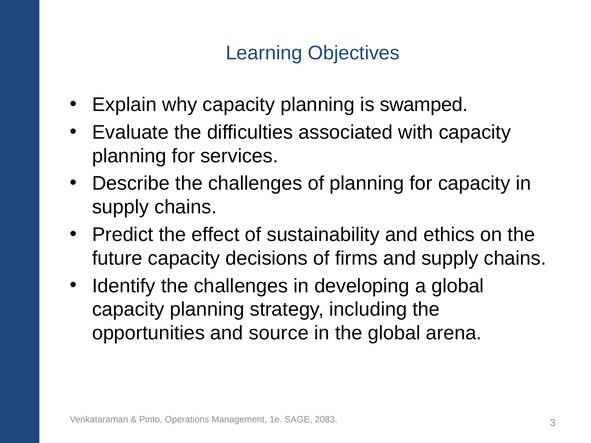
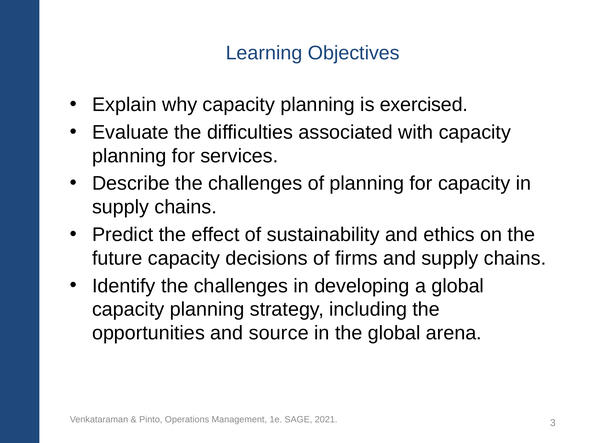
swamped: swamped -> exercised (424, 105)
2083: 2083 -> 2021 (326, 420)
